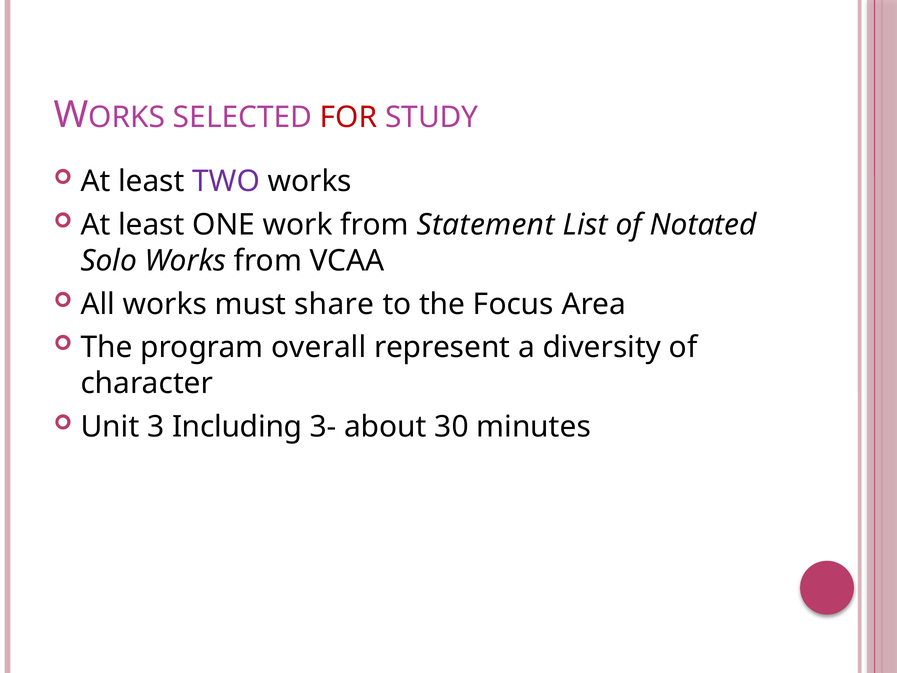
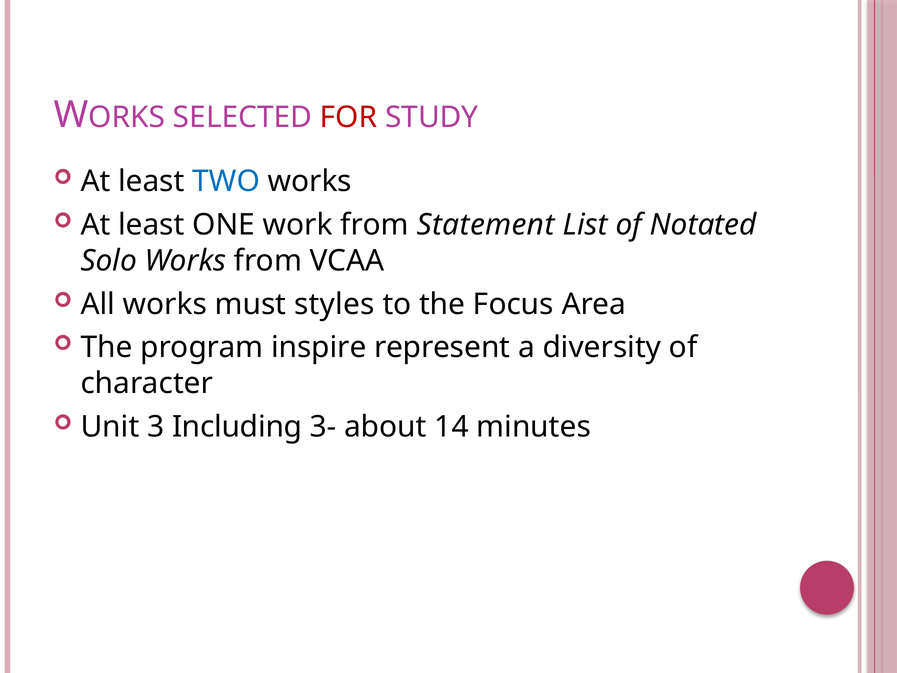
TWO colour: purple -> blue (226, 181)
share: share -> styles (334, 304)
overall: overall -> inspire (319, 347)
30: 30 -> 14 (452, 427)
